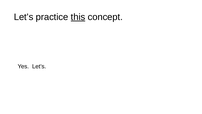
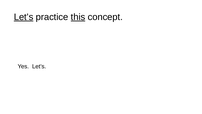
Let’s underline: none -> present (24, 17)
